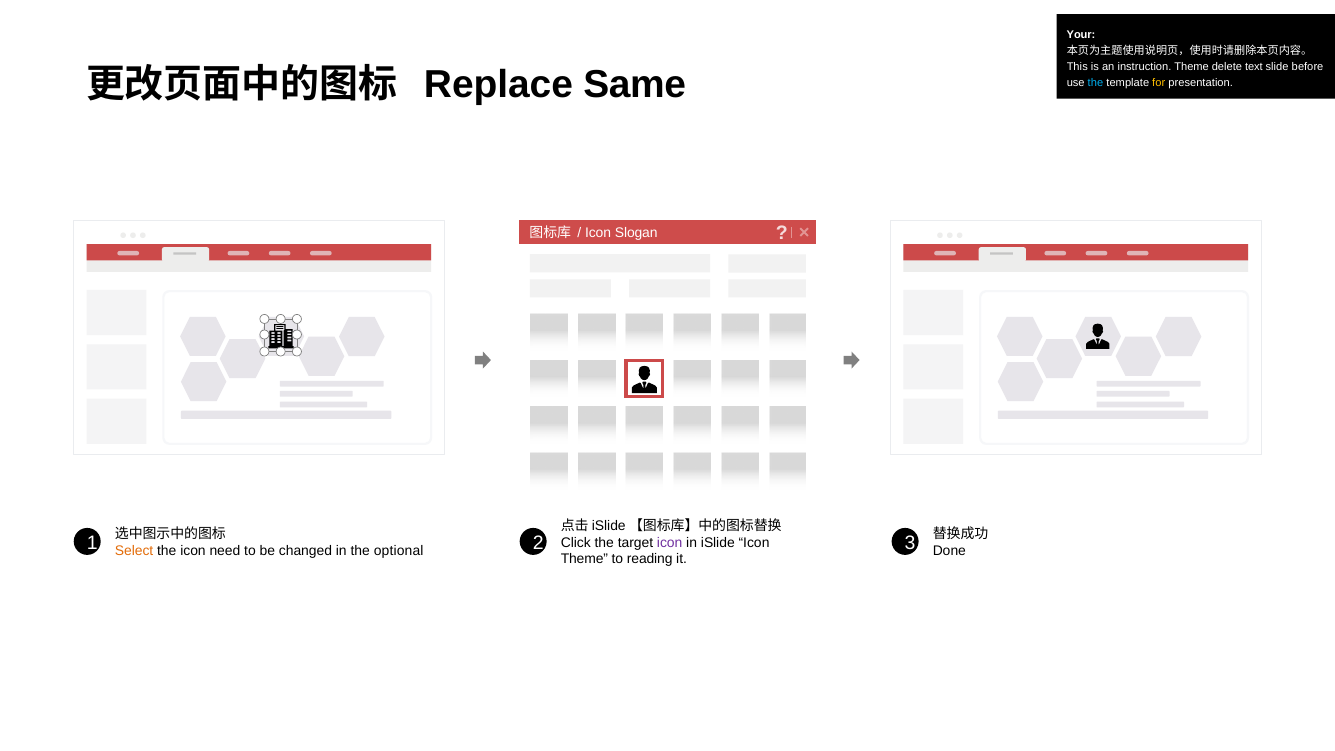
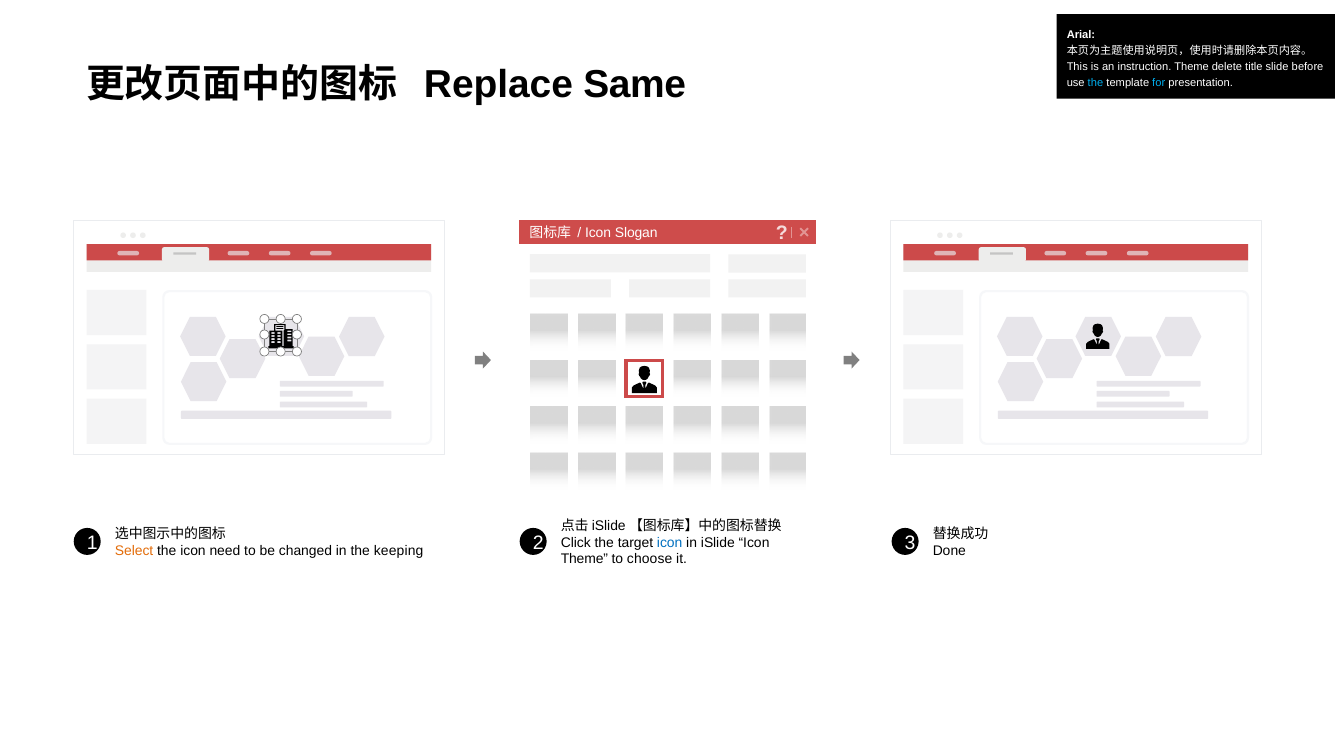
Your: Your -> Arial (1081, 34)
text: text -> title (1254, 66)
for colour: yellow -> light blue (1159, 82)
icon colour: purple -> blue (670, 542)
optional: optional -> keeping (399, 551)
reading: reading -> choose (650, 559)
